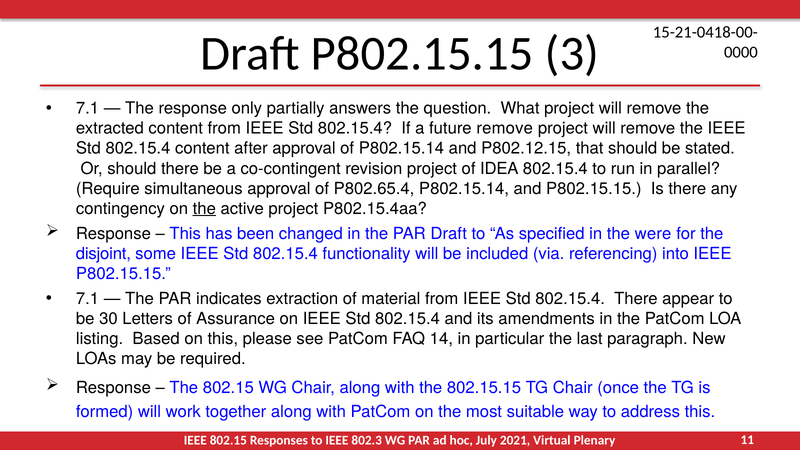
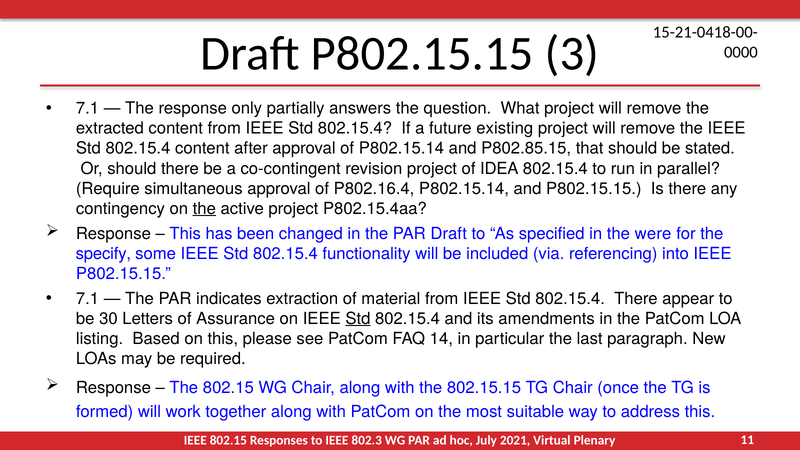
future remove: remove -> existing (505, 128)
P802.12.15: P802.12.15 -> P802.85.15 (526, 148)
P802.65.4: P802.65.4 -> P802.16.4 (374, 189)
disjoint: disjoint -> specify (103, 254)
Std underline: none -> present (358, 319)
